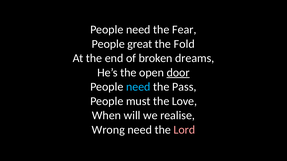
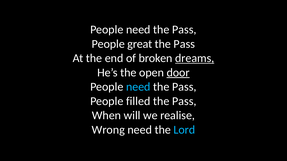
Fear: Fear -> Pass (184, 30)
Fold: Fold -> Pass (184, 44)
dreams underline: none -> present (195, 58)
must: must -> filled (138, 101)
Love: Love -> Pass (184, 101)
Lord colour: pink -> light blue (184, 130)
